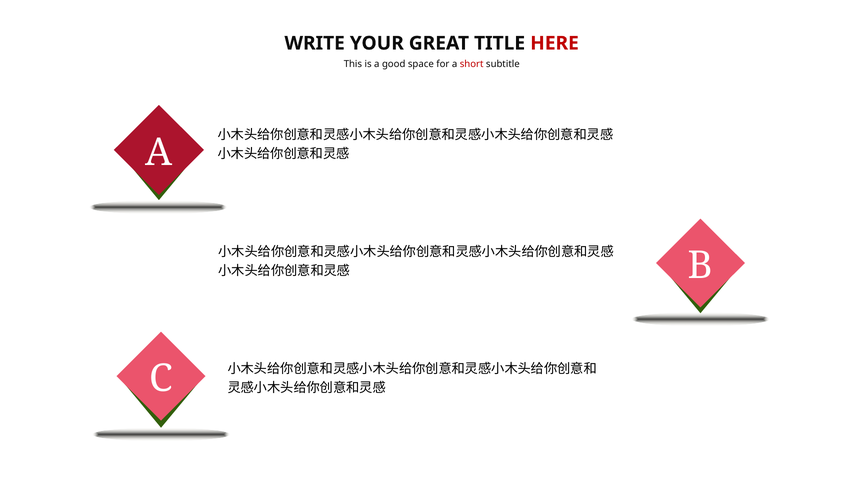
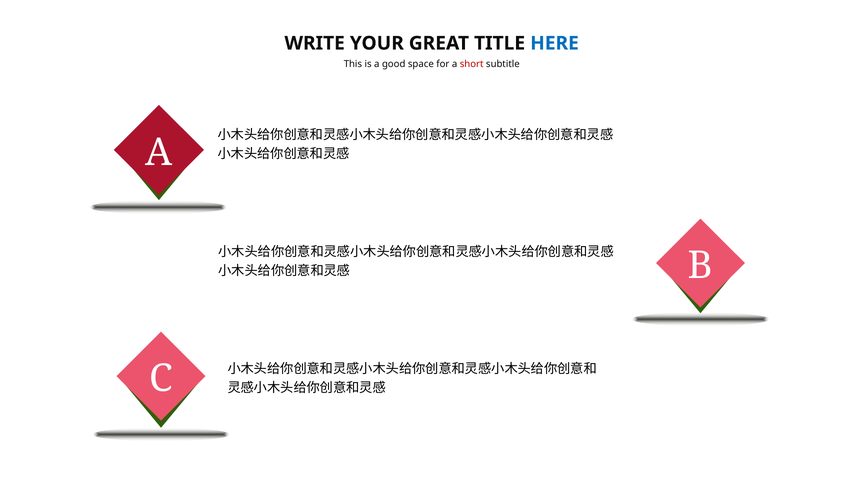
HERE colour: red -> blue (555, 43)
